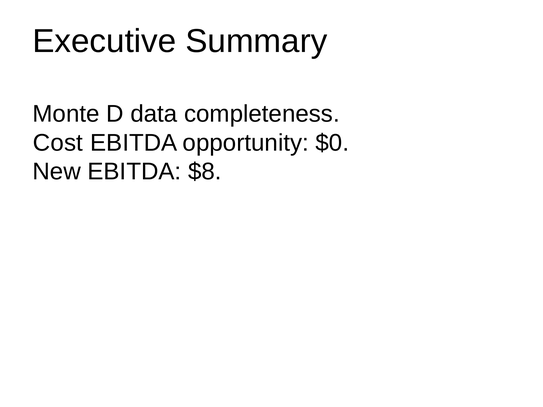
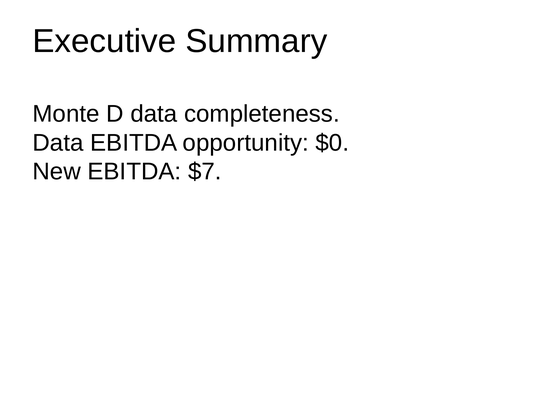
Cost: Cost -> Data (58, 143)
$8: $8 -> $7 (205, 172)
